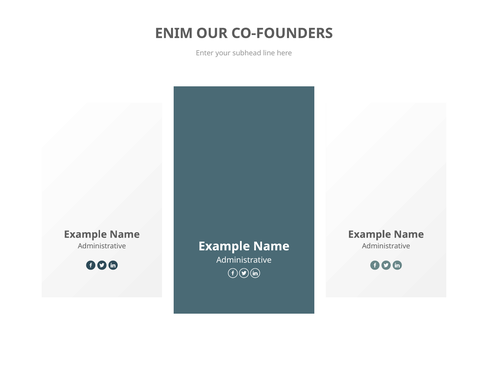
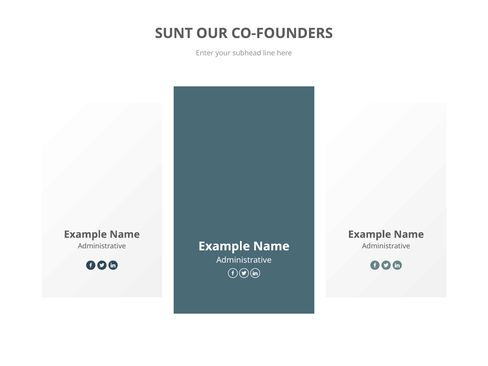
ENIM: ENIM -> SUNT (174, 33)
